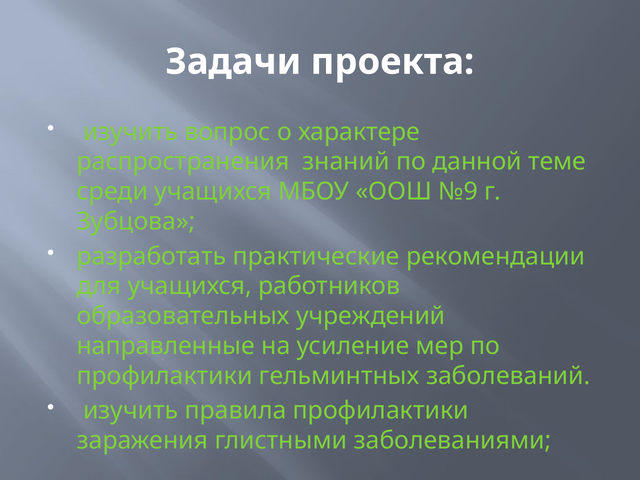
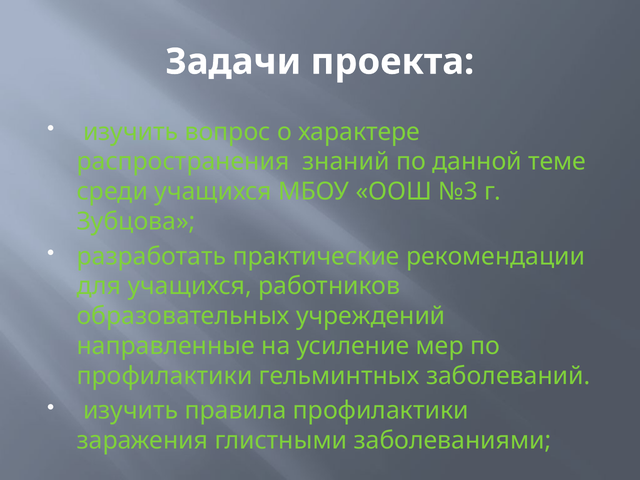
№9: №9 -> №3 (458, 192)
